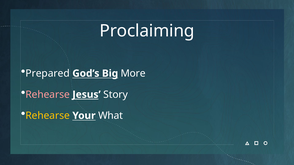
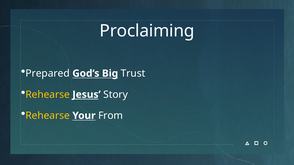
More: More -> Trust (133, 74)
Rehearse colour: pink -> yellow (48, 95)
What: What -> From (111, 116)
